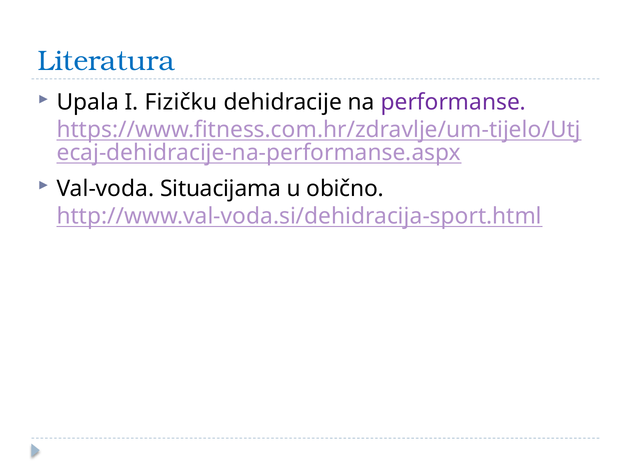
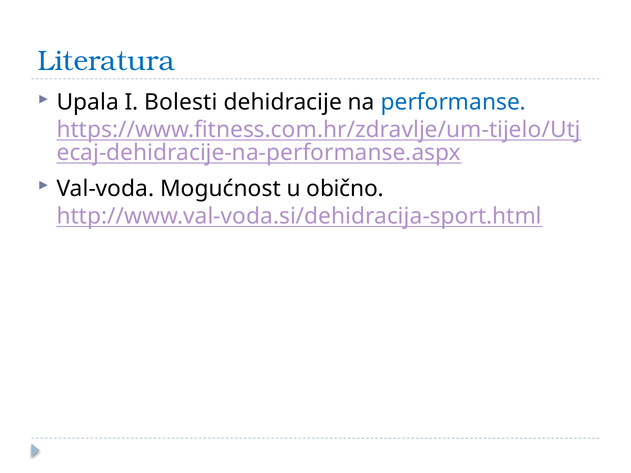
Fizičku: Fizičku -> Bolesti (181, 103)
performanse colour: purple -> blue (453, 103)
Situacijama: Situacijama -> Mogućnost (220, 189)
